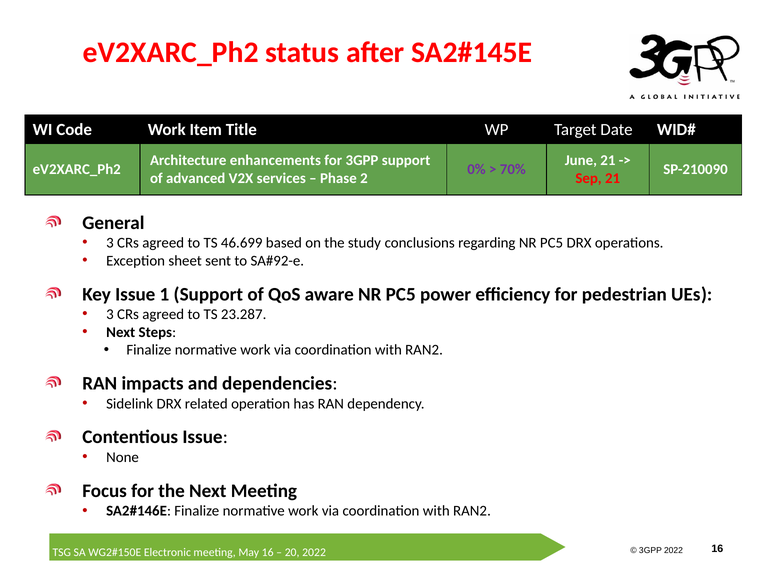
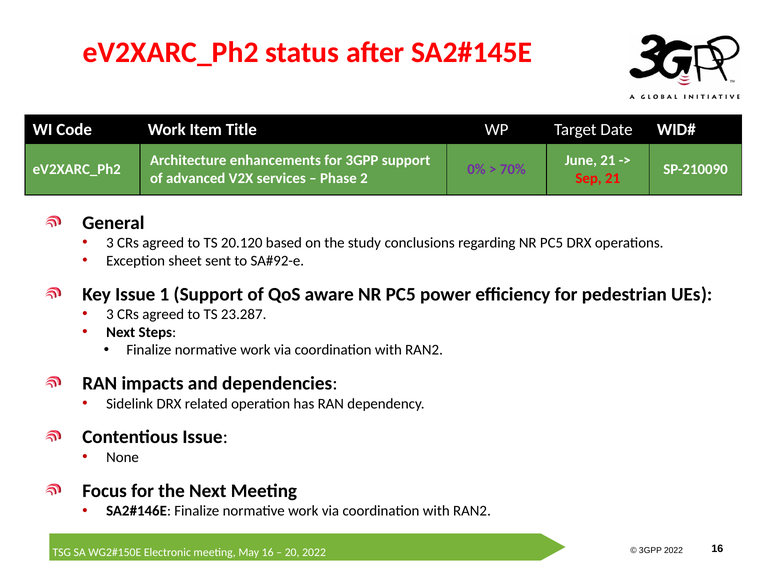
46.699: 46.699 -> 20.120 (242, 243)
